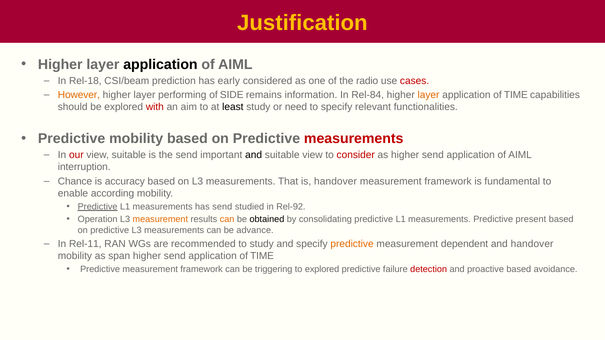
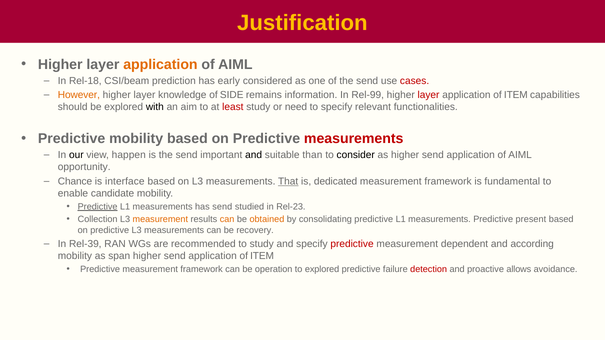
application colour: black -> orange (160, 65)
of the radio: radio -> send (367, 81)
performing: performing -> knowledge (182, 95)
Rel-84: Rel-84 -> Rel-99 (368, 95)
layer colour: orange -> red (429, 95)
TIME: TIME -> ITEM (516, 95)
with colour: red -> black (155, 107)
least colour: black -> red (233, 107)
our colour: red -> black (76, 155)
view suitable: suitable -> happen (129, 155)
suitable view: view -> than (312, 155)
consider colour: red -> black (356, 155)
interruption: interruption -> opportunity (84, 167)
accuracy: accuracy -> interface (125, 181)
That underline: none -> present (288, 181)
is handover: handover -> dedicated (336, 181)
according: according -> candidate (113, 194)
Rel-92: Rel-92 -> Rel-23 (291, 207)
Operation: Operation -> Collection (98, 219)
obtained colour: black -> orange (267, 219)
advance: advance -> recovery (255, 230)
Rel-11: Rel-11 -> Rel-39 (85, 244)
predictive colour: orange -> red (352, 244)
and handover: handover -> according (532, 244)
TIME: TIME -> ITEM (262, 256)
triggering: triggering -> operation (274, 269)
proactive based: based -> allows (519, 269)
